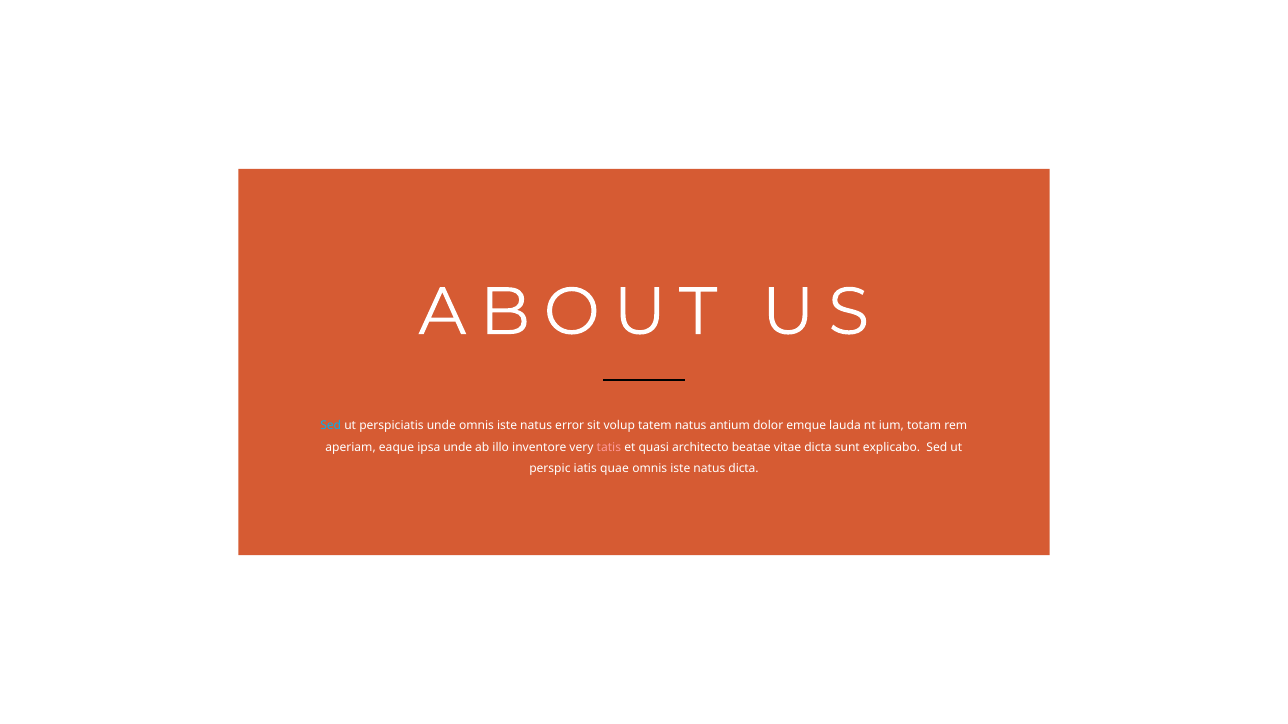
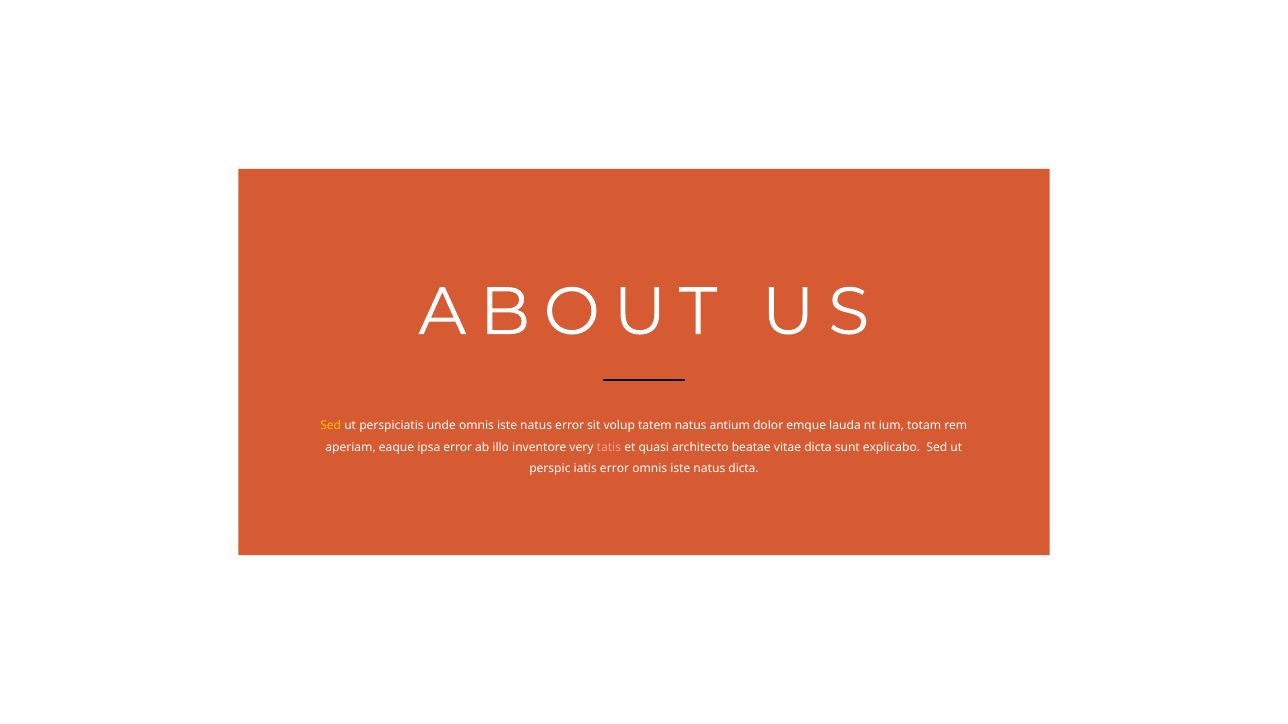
Sed colour: light blue -> yellow (331, 426)
ipsa unde: unde -> error (458, 448)
iatis quae: quae -> error (615, 469)
